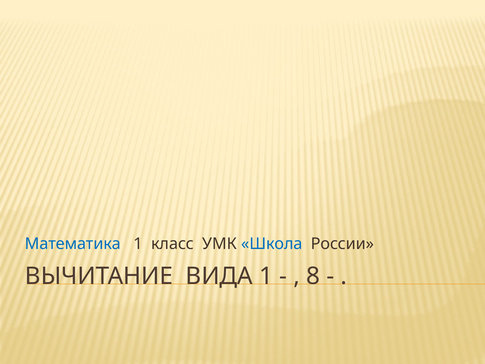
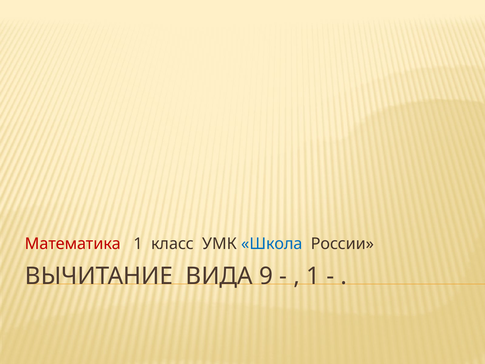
Математика colour: blue -> red (73, 244)
ВИДА 1: 1 -> 9 (266, 276)
8: 8 -> 1 (313, 276)
